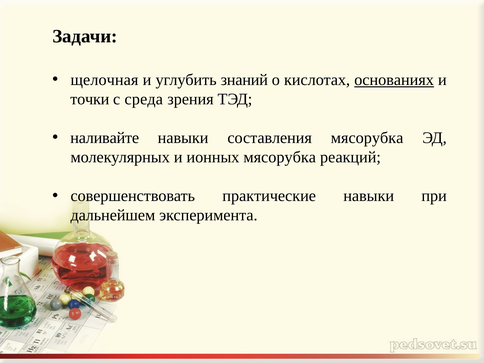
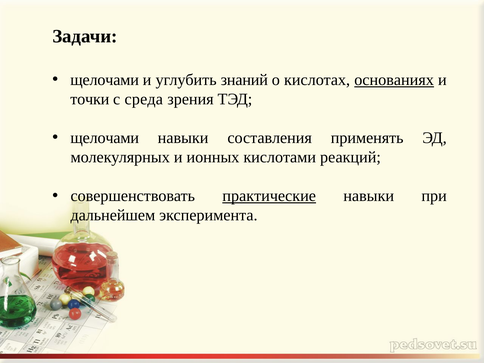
щелочная: щелочная -> щелочами (105, 80)
наливайте: наливайте -> щелочами (105, 138)
составления мясорубка: мясорубка -> применять (367, 138)
ионных мясорубка: мясорубка -> кислотами (280, 157)
практические underline: none -> present (269, 196)
